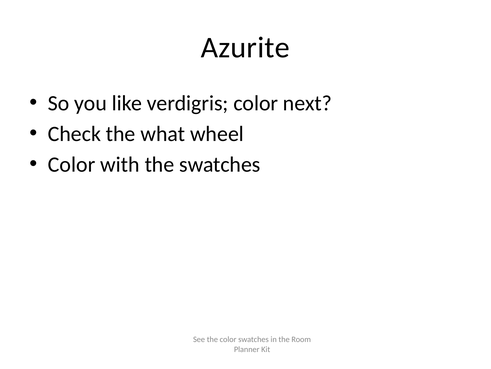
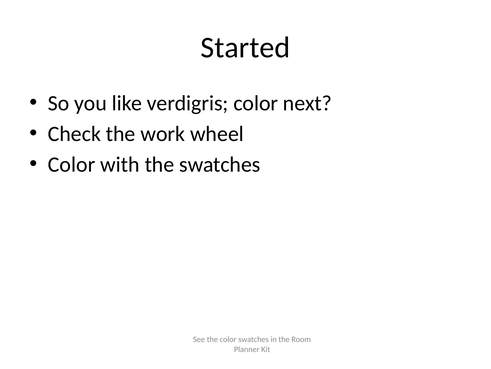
Azurite: Azurite -> Started (245, 48)
what: what -> work (163, 134)
